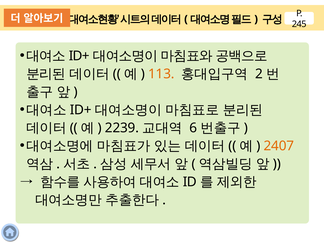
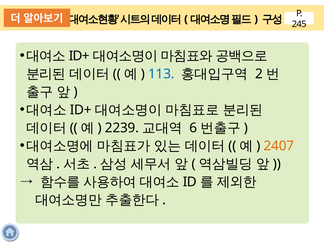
113 colour: orange -> blue (161, 74)
